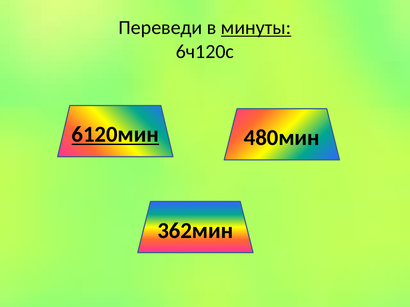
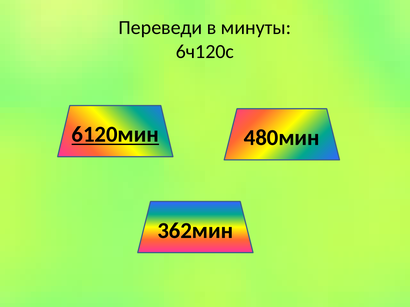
минуты underline: present -> none (256, 28)
